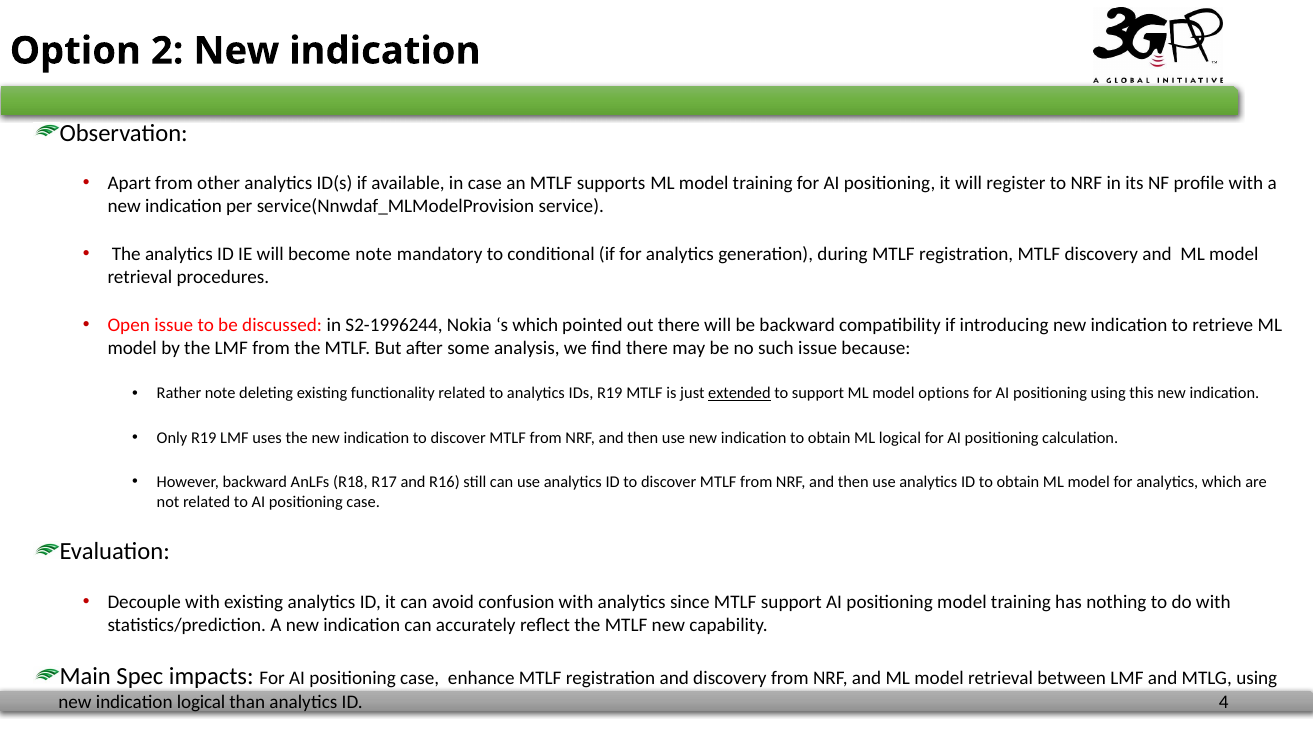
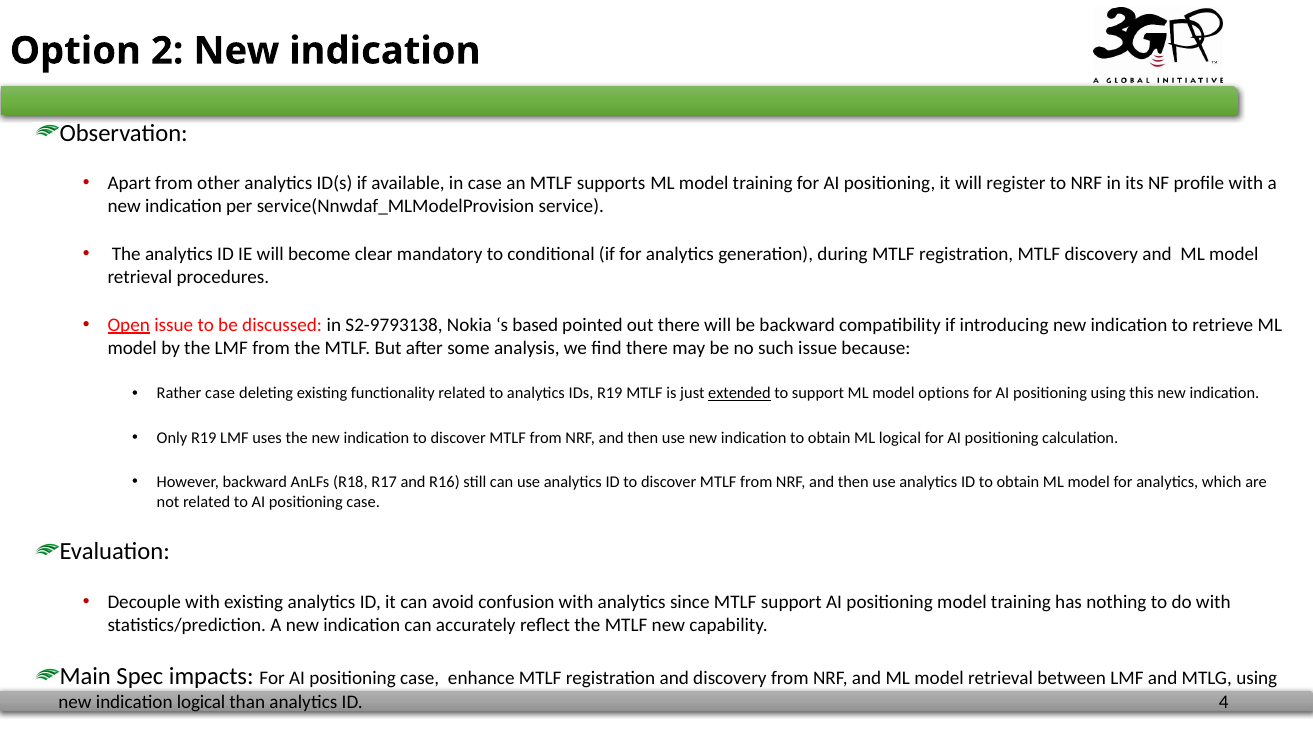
become note: note -> clear (374, 254)
Open underline: none -> present (129, 324)
S2-1996244: S2-1996244 -> S2-9793138 (394, 324)
s which: which -> based (535, 324)
Rather note: note -> case (220, 393)
